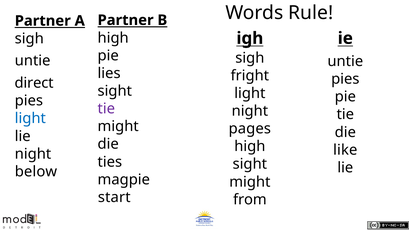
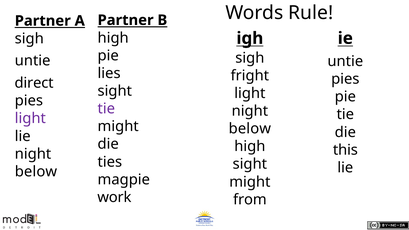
light colour: blue -> purple (30, 118)
pages: pages -> below (250, 129)
like: like -> this (345, 150)
start: start -> work (114, 197)
